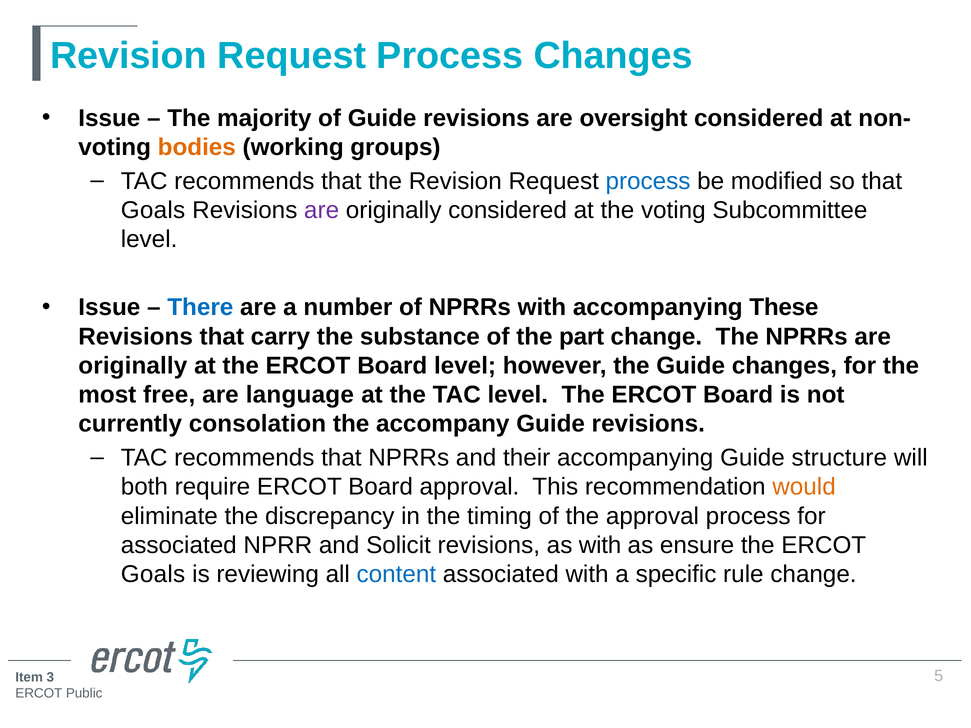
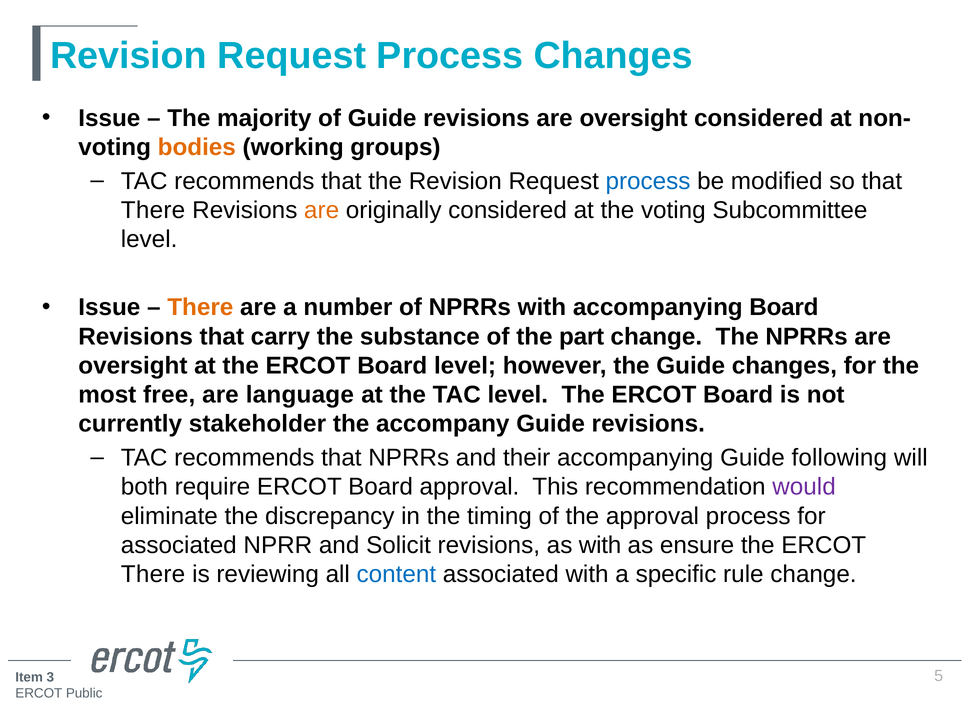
Goals: Goals -> There (153, 210)
are colour: purple -> orange (322, 210)
There colour: blue -> orange (200, 307)
accompanying These: These -> Board (784, 307)
originally: originally -> oversight (133, 366)
consolation: consolation -> stakeholder (257, 424)
structure: structure -> following (839, 458)
would colour: orange -> purple (804, 487)
Goals: Goals -> There (153, 575)
